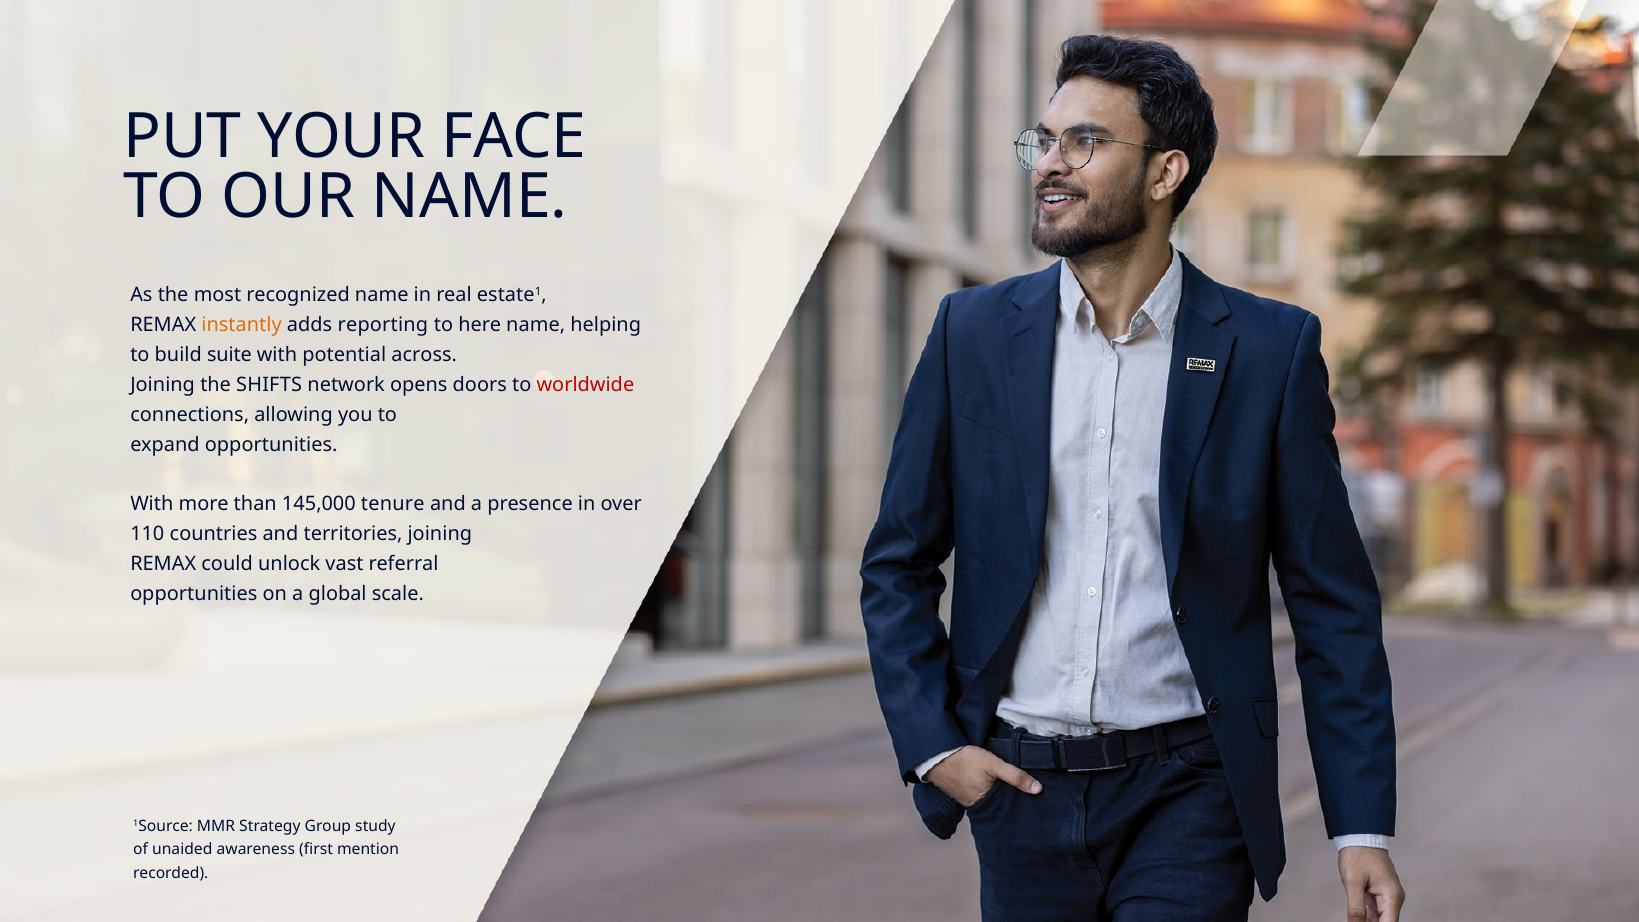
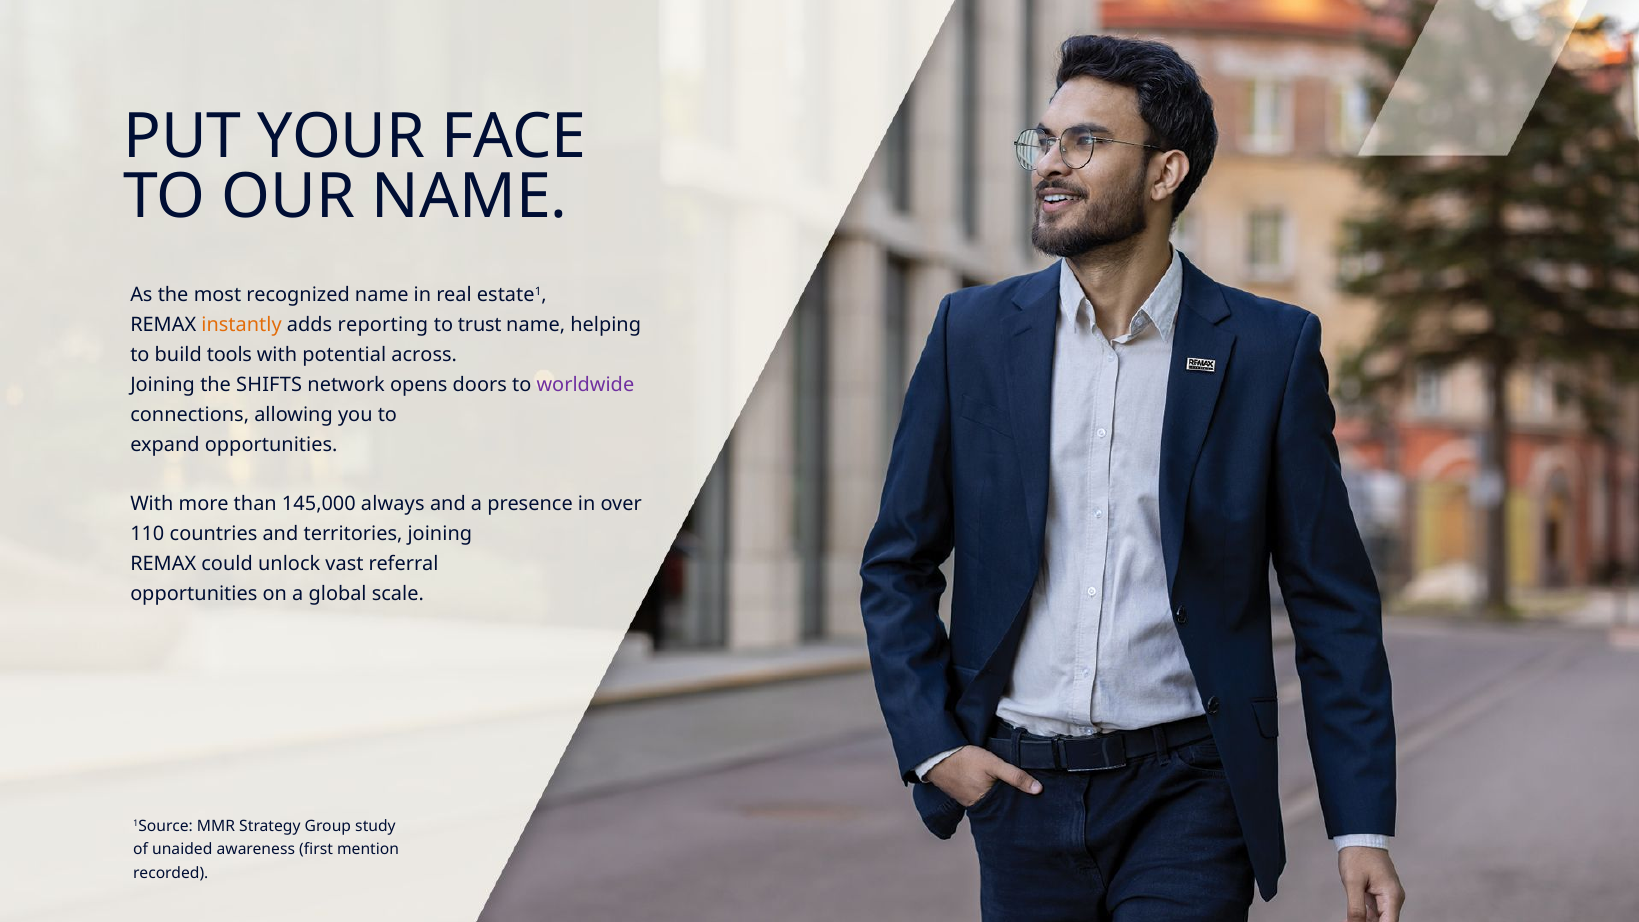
here: here -> trust (480, 325)
suite: suite -> tools (229, 355)
worldwide colour: red -> purple (585, 385)
tenure: tenure -> always (393, 504)
